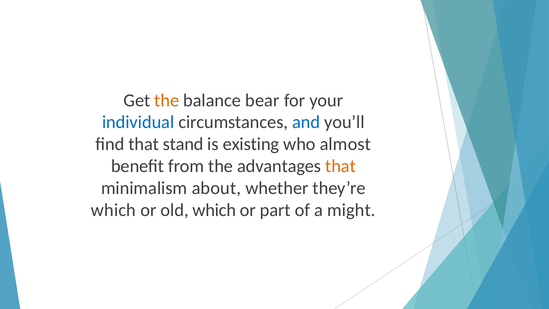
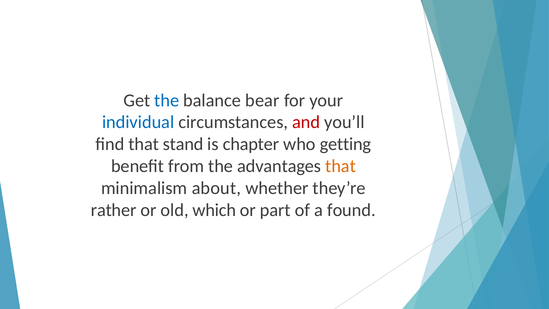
the colour: orange -> blue (167, 100)
and colour: blue -> red (306, 122)
existing: existing -> chapter (251, 144)
almost: almost -> getting (345, 144)
which: which -> rather (114, 210)
might: might -> found (351, 210)
